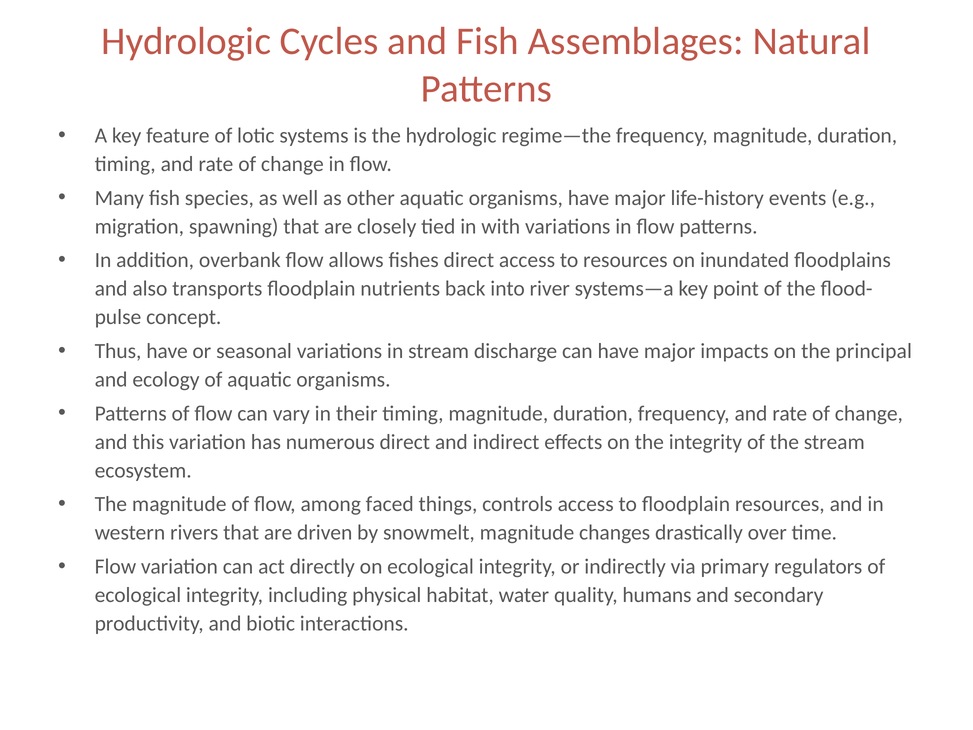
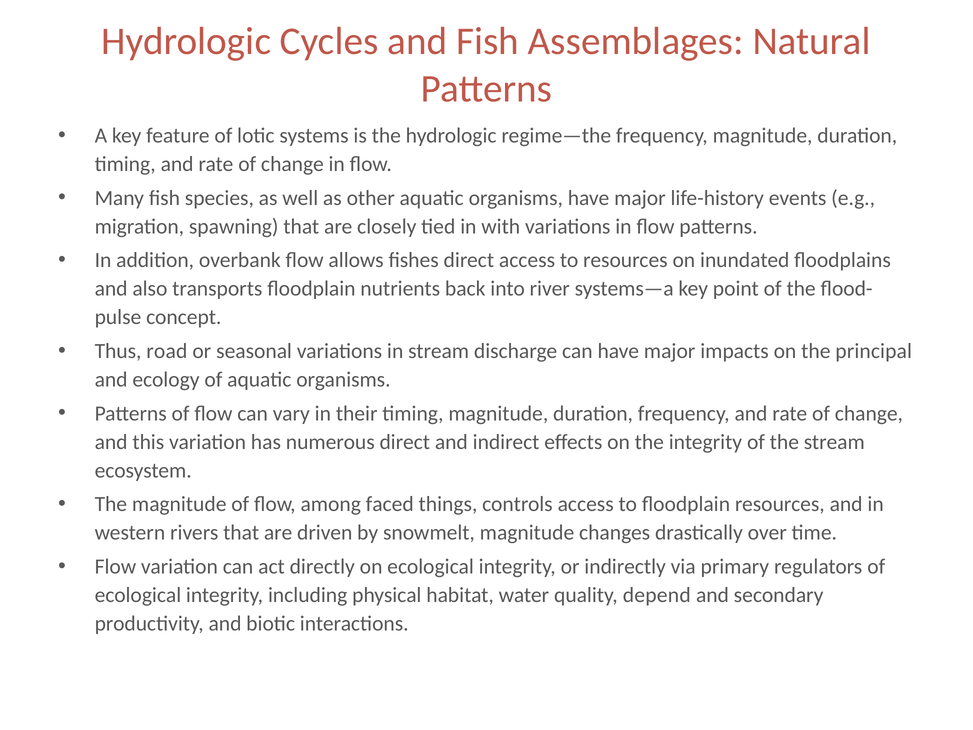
Thus have: have -> road (167, 351)
humans: humans -> depend (657, 595)
